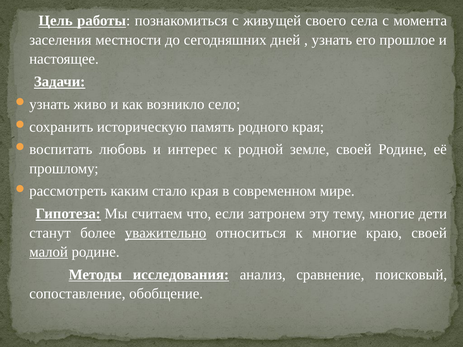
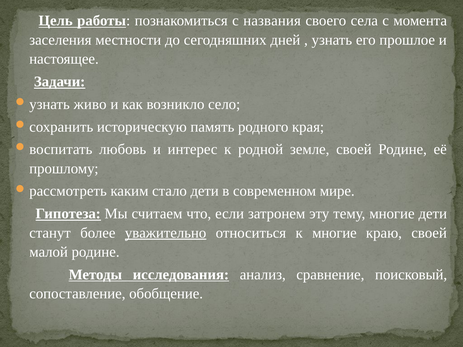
живущей: живущей -> названия (272, 21)
стало края: края -> дети (205, 191)
малой underline: present -> none (49, 252)
